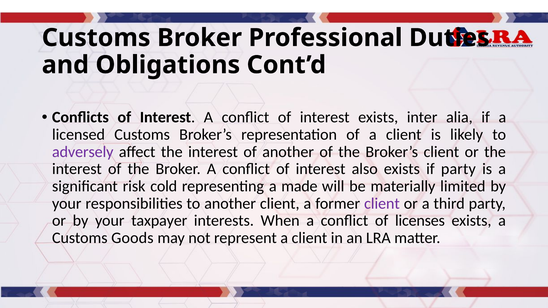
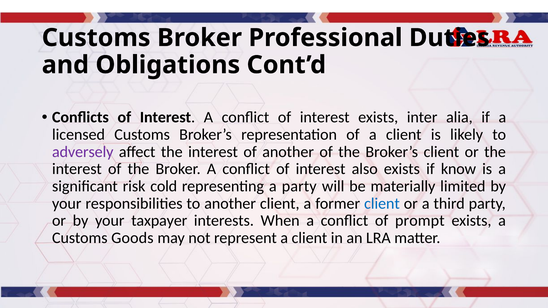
if party: party -> know (458, 169)
a made: made -> party (299, 186)
client colour: purple -> blue (382, 204)
licenses: licenses -> prompt (420, 221)
